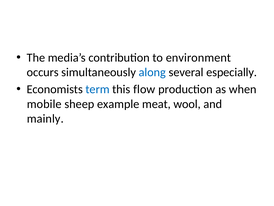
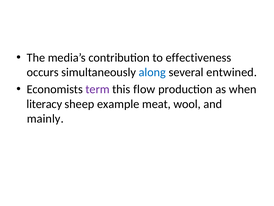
environment: environment -> effectiveness (198, 57)
especially: especially -> entwined (232, 72)
term colour: blue -> purple (98, 89)
mobile: mobile -> literacy (44, 104)
